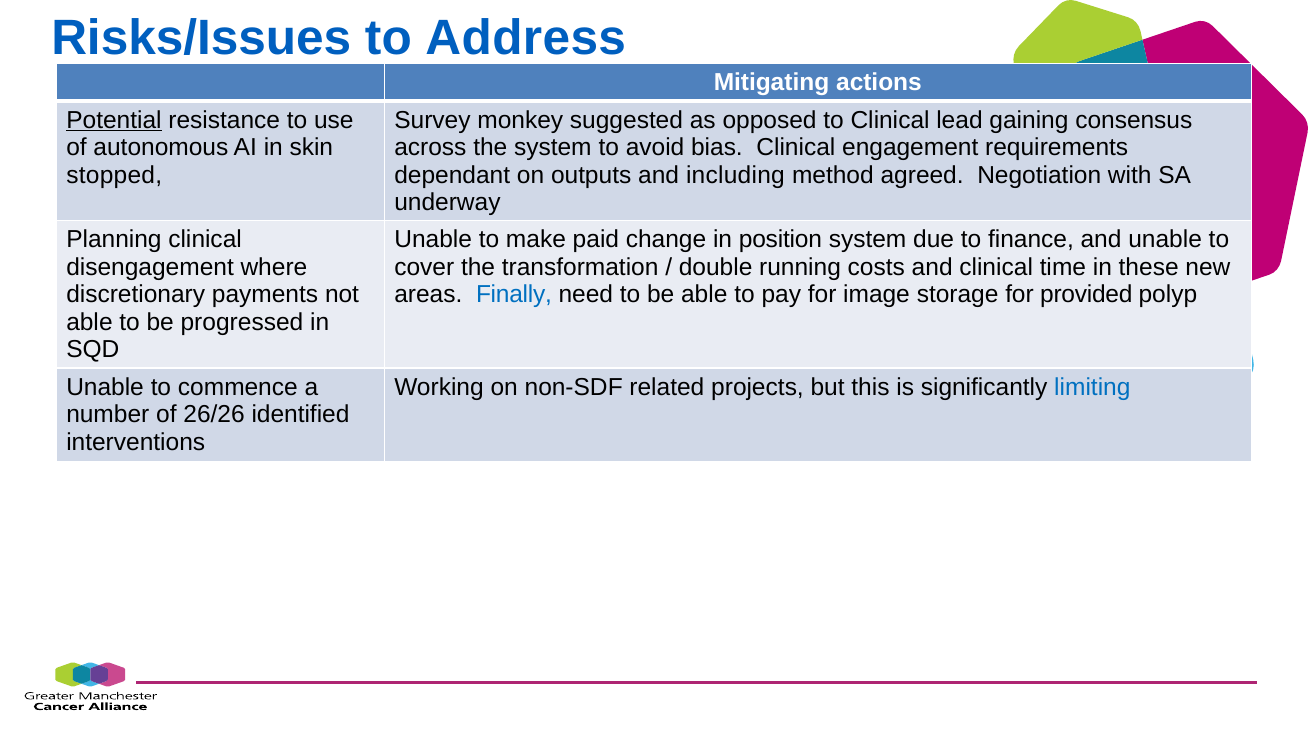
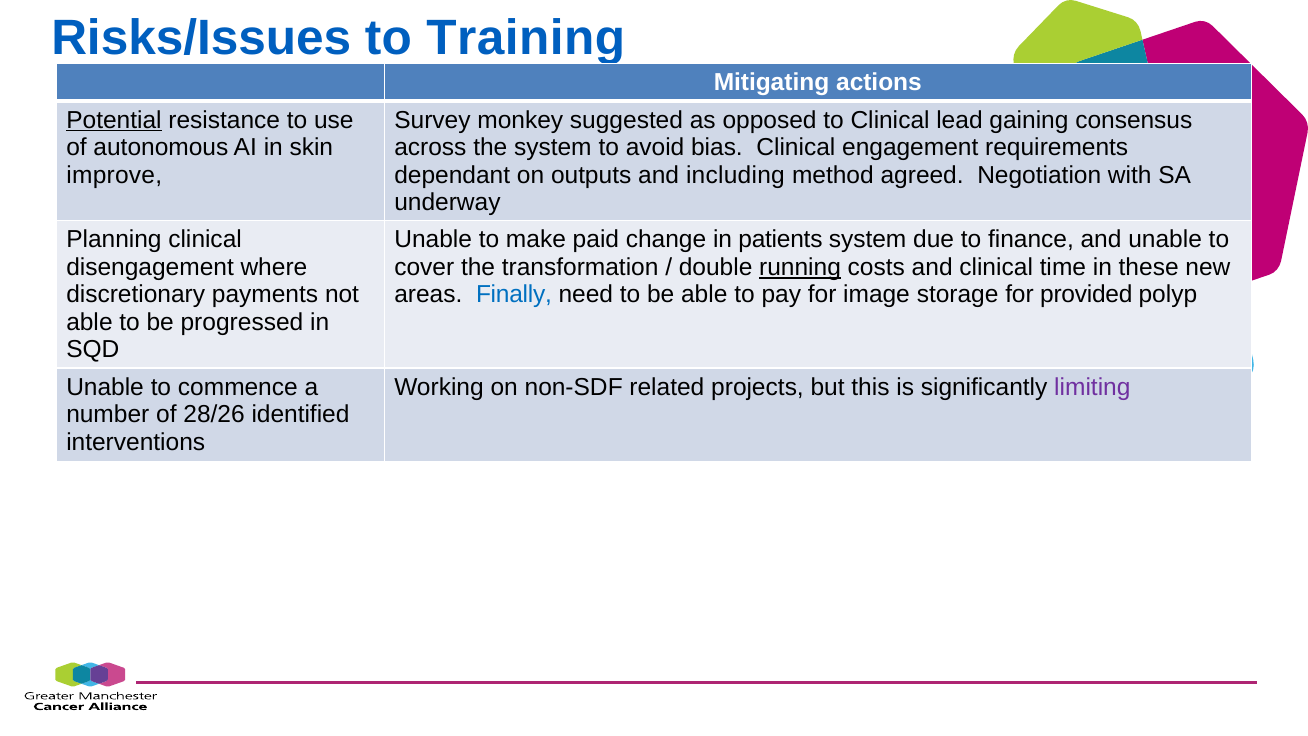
Address: Address -> Training (526, 38)
stopped: stopped -> improve (114, 175)
position: position -> patients (780, 240)
running underline: none -> present (800, 267)
limiting colour: blue -> purple (1092, 387)
26/26: 26/26 -> 28/26 (214, 414)
